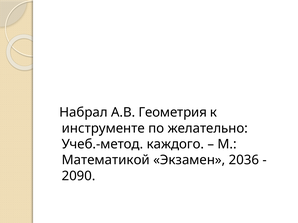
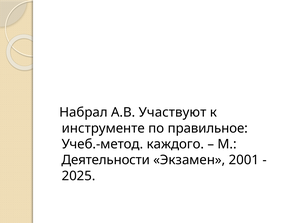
Геометрия: Геометрия -> Участвуют (173, 113)
желательно: желательно -> правильное (208, 129)
Математикой: Математикой -> Деятельности (106, 160)
2036: 2036 -> 2001 (244, 160)
2090: 2090 -> 2025 (79, 176)
